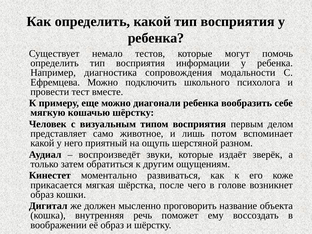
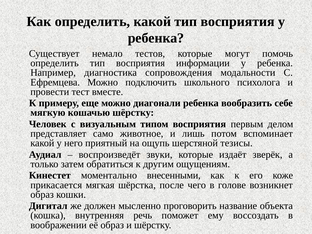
разном: разном -> тезисы (236, 143)
развиваться: развиваться -> внесенными (174, 175)
